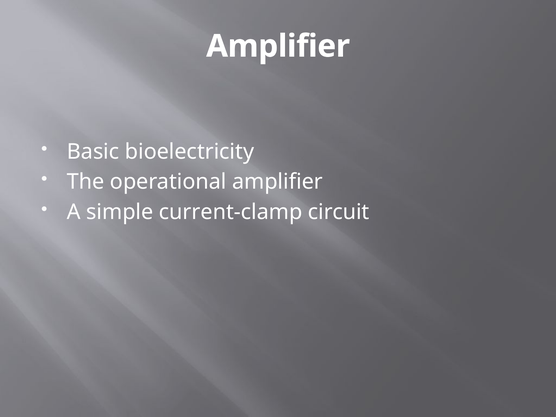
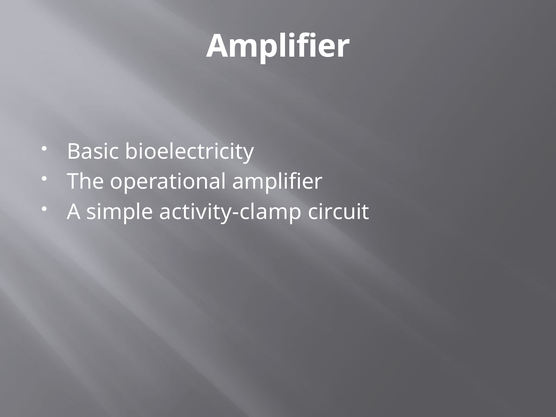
current-clamp: current-clamp -> activity-clamp (231, 212)
